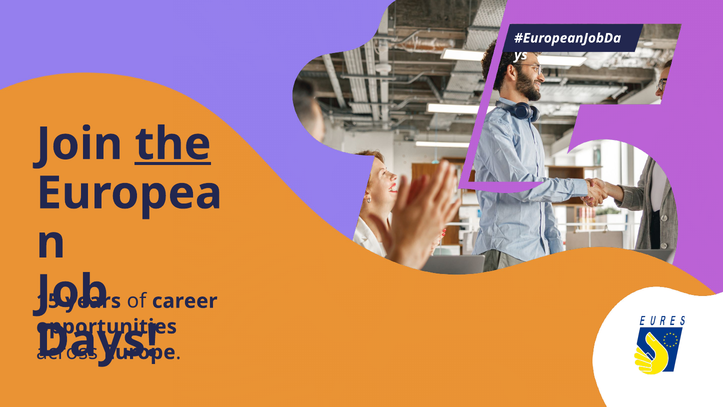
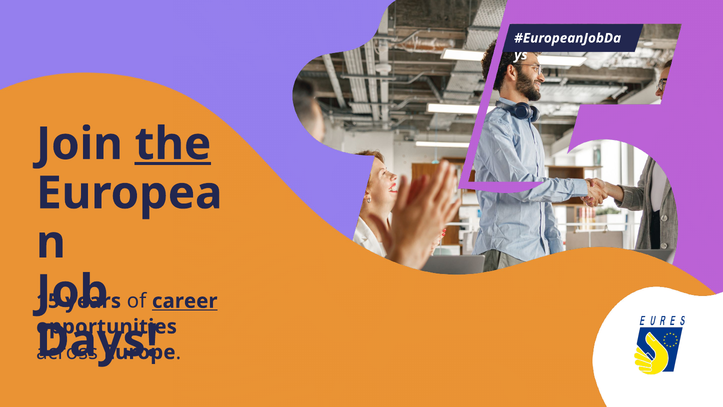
career underline: none -> present (185, 301)
